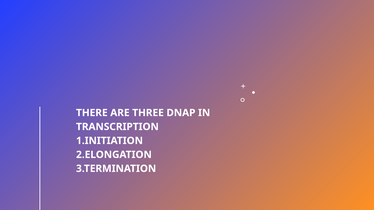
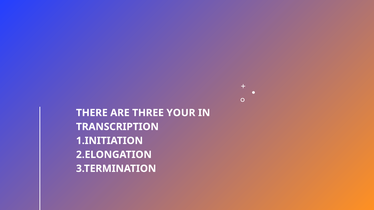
DNAP: DNAP -> YOUR (181, 113)
